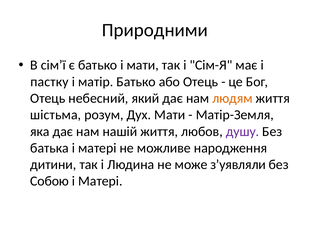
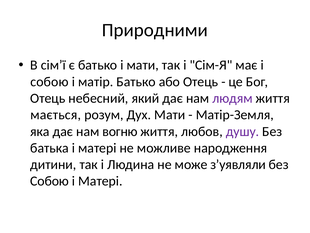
пастку: пастку -> собою (49, 82)
людям colour: orange -> purple (232, 98)
шістьма: шістьма -> мається (56, 115)
нашій: нашій -> вогню (120, 131)
